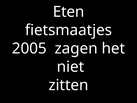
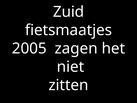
Eten: Eten -> Zuid (69, 12)
